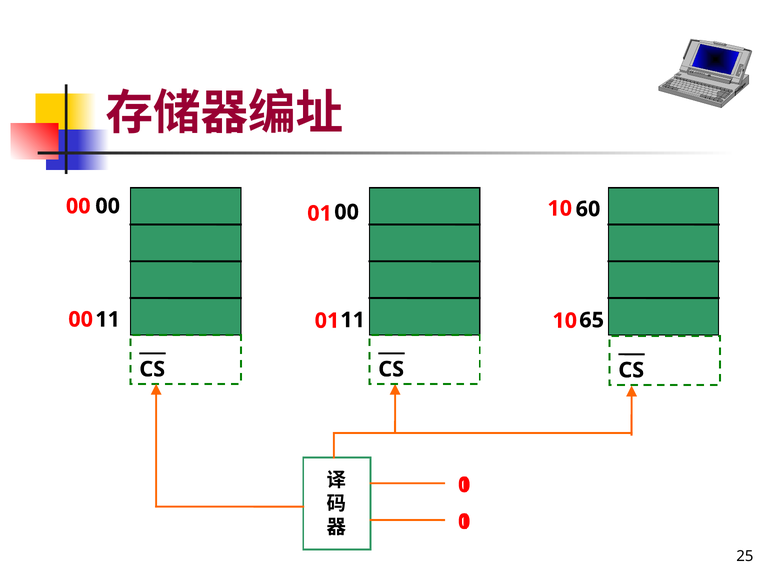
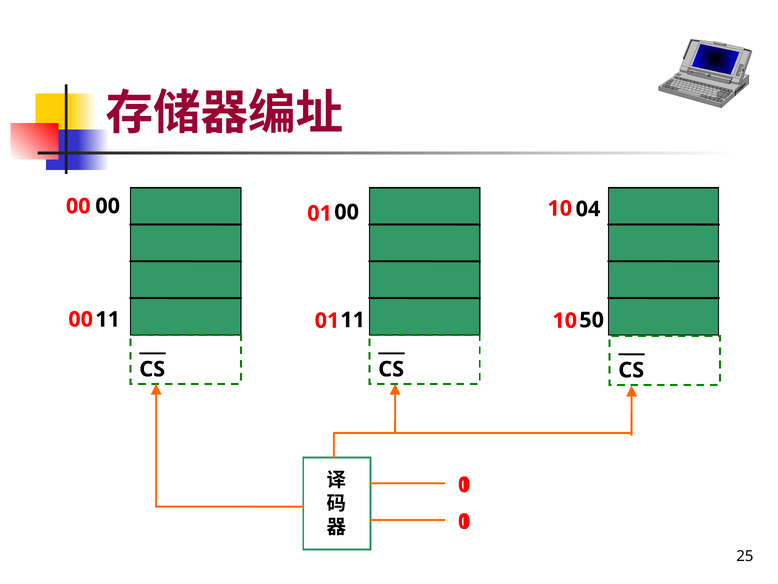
60: 60 -> 04 (588, 209)
65: 65 -> 50 (592, 320)
